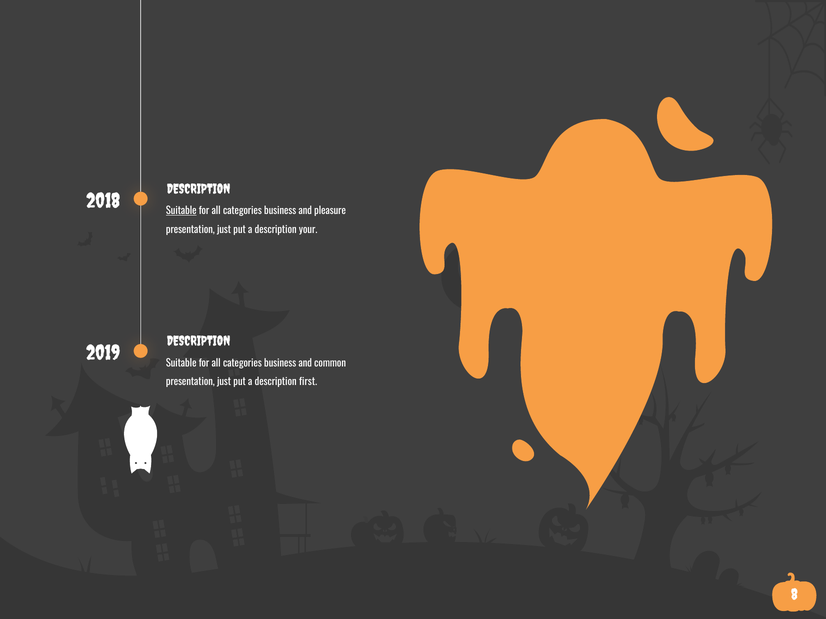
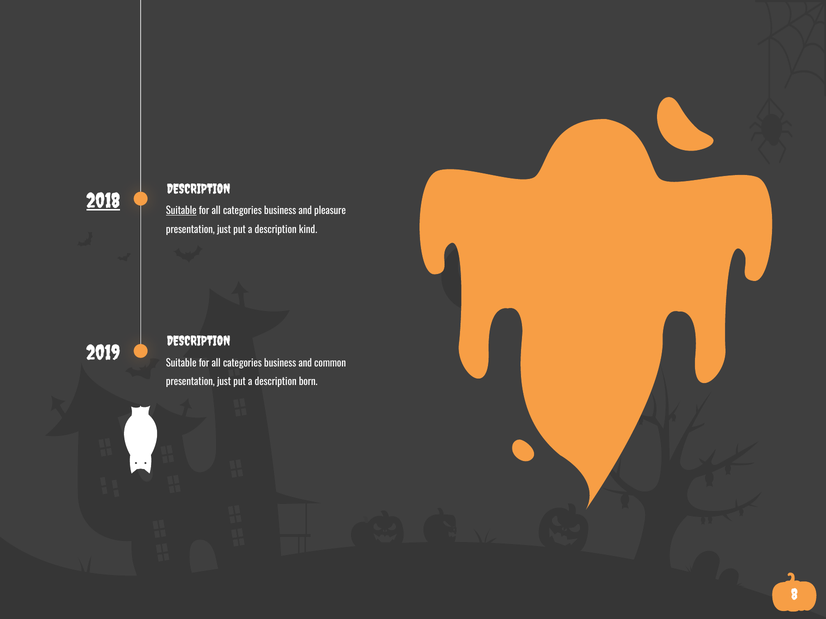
2018 underline: none -> present (103, 201)
your: your -> kind (308, 230)
first: first -> born (308, 382)
